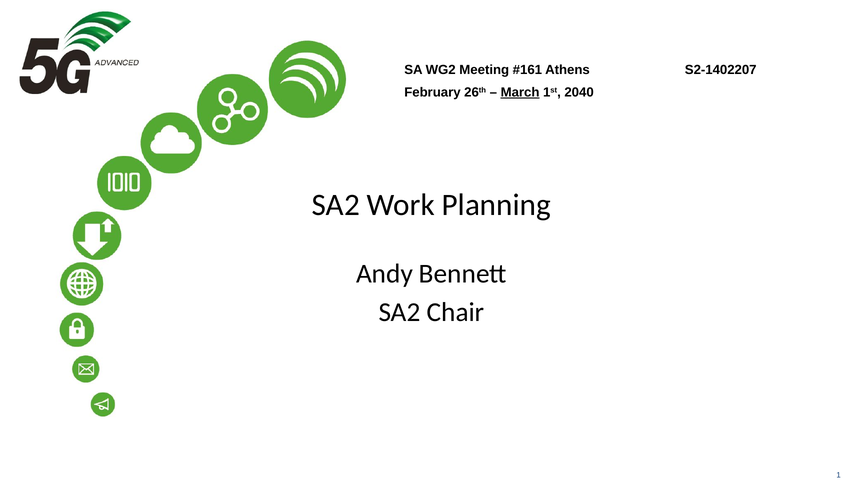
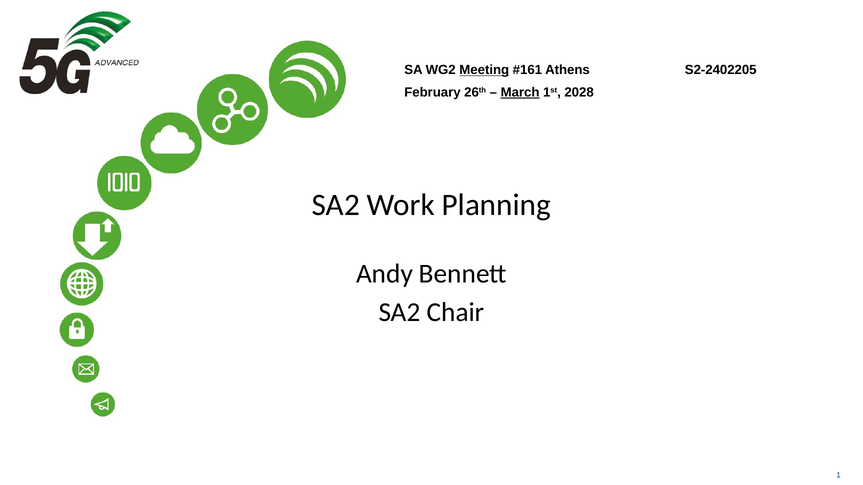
Meeting underline: none -> present (484, 70)
S2-1402207: S2-1402207 -> S2-2402205 (721, 70)
2040: 2040 -> 2028 (579, 93)
